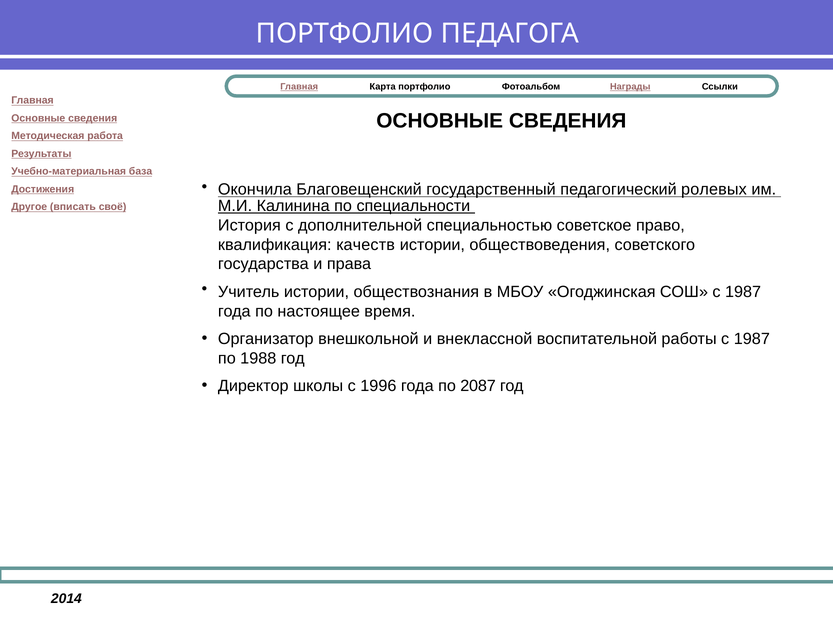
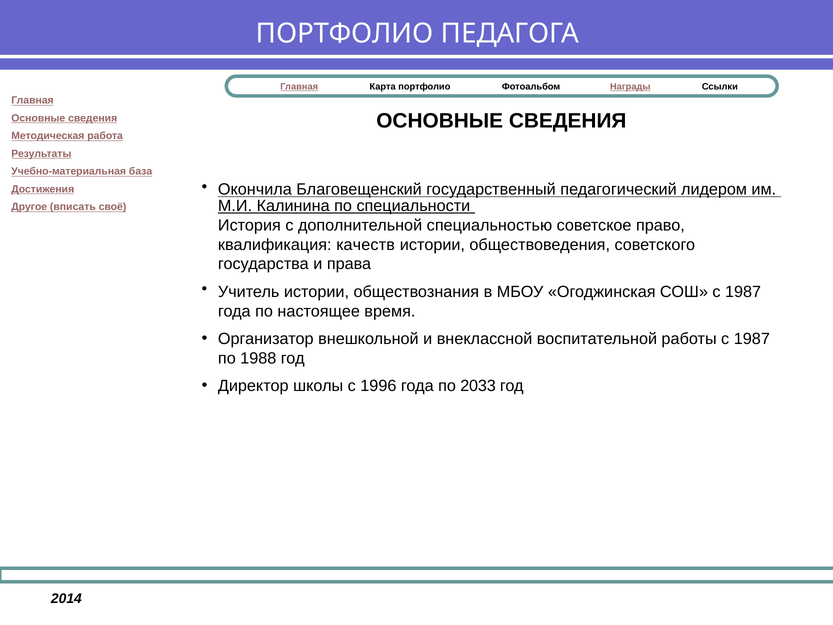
ролевых: ролевых -> лидером (714, 189)
2087: 2087 -> 2033 (478, 386)
